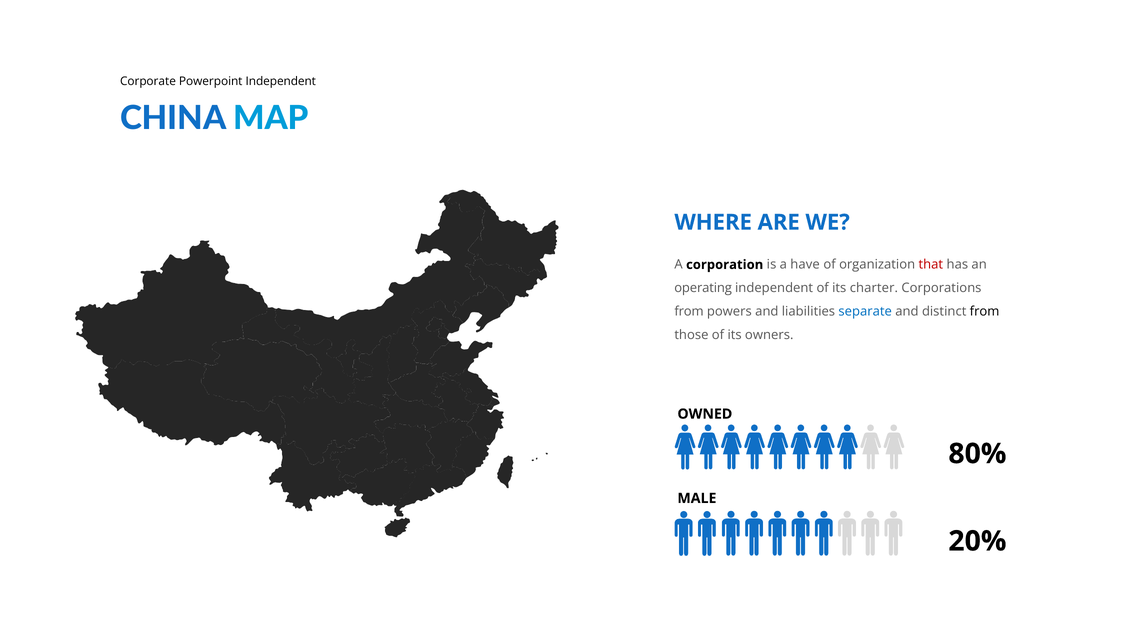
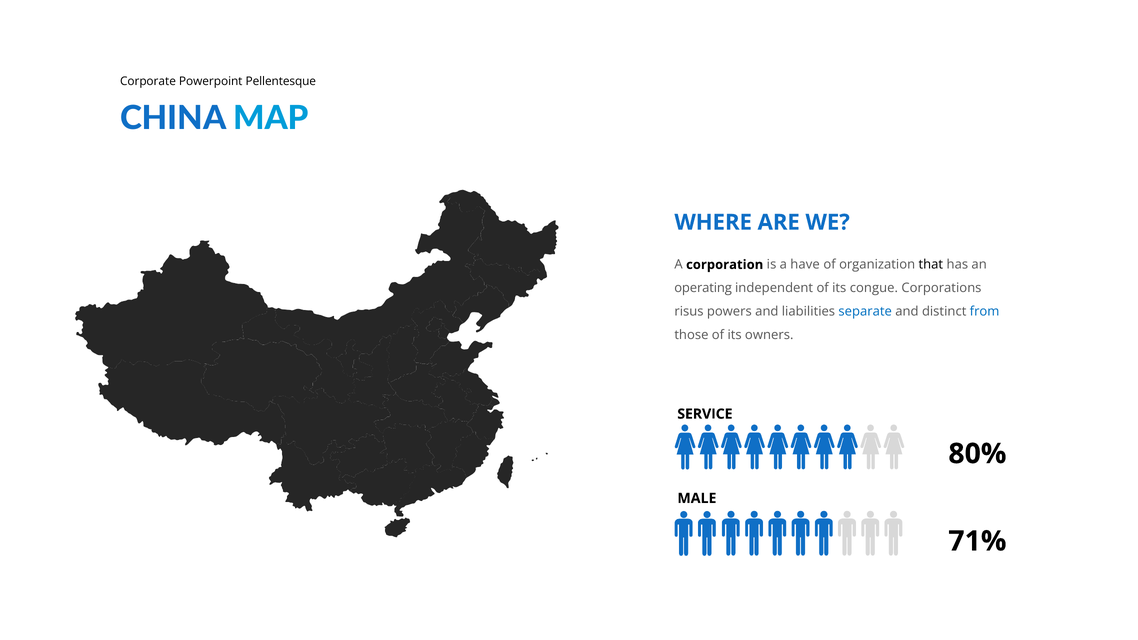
Powerpoint Independent: Independent -> Pellentesque (281, 81)
that colour: red -> black (931, 265)
charter: charter -> congue (874, 288)
from: from -> risus (689, 312)
from colour: black -> blue (985, 312)
OWNED: OWNED -> SERVICE (705, 414)
20%: 20% -> 71% (977, 541)
